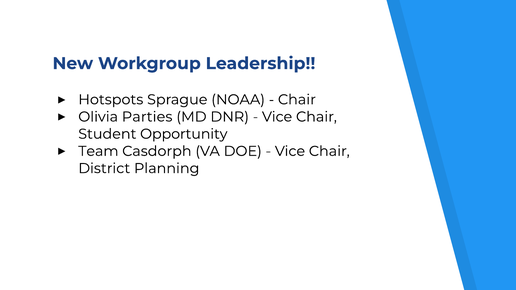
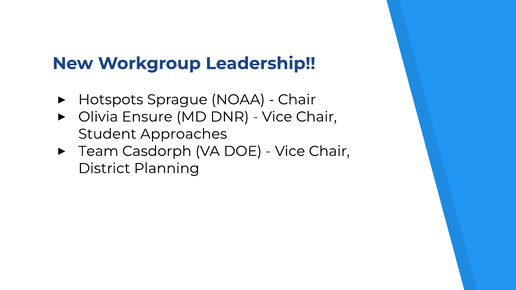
Parties: Parties -> Ensure (147, 117)
Opportunity: Opportunity -> Approaches (184, 134)
